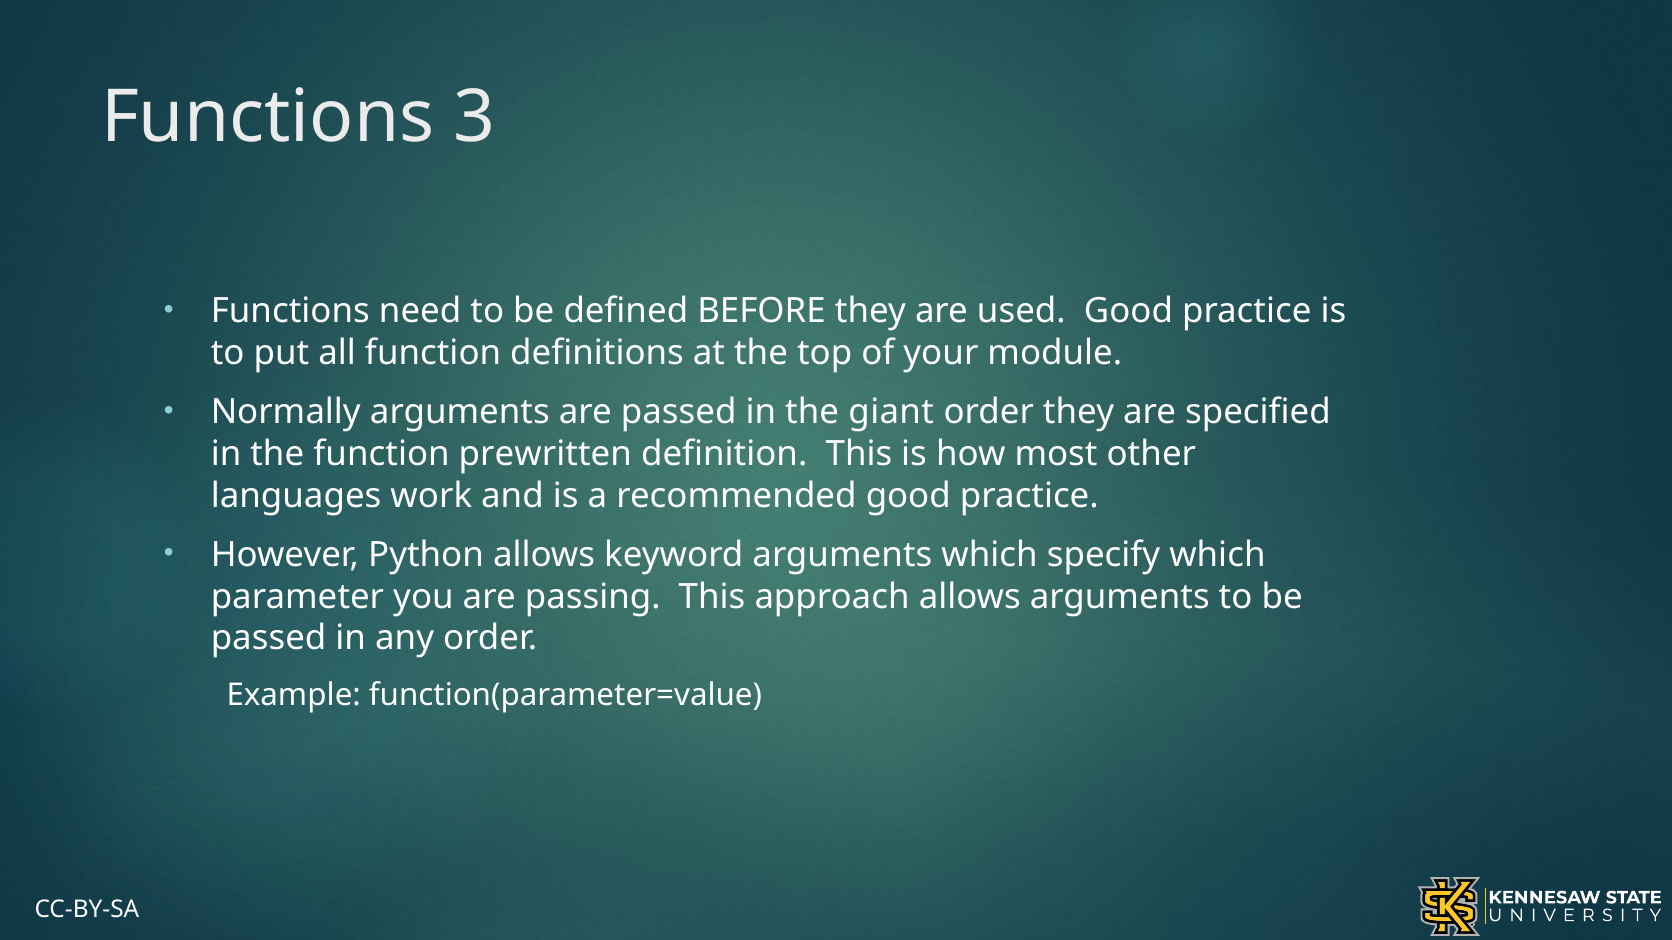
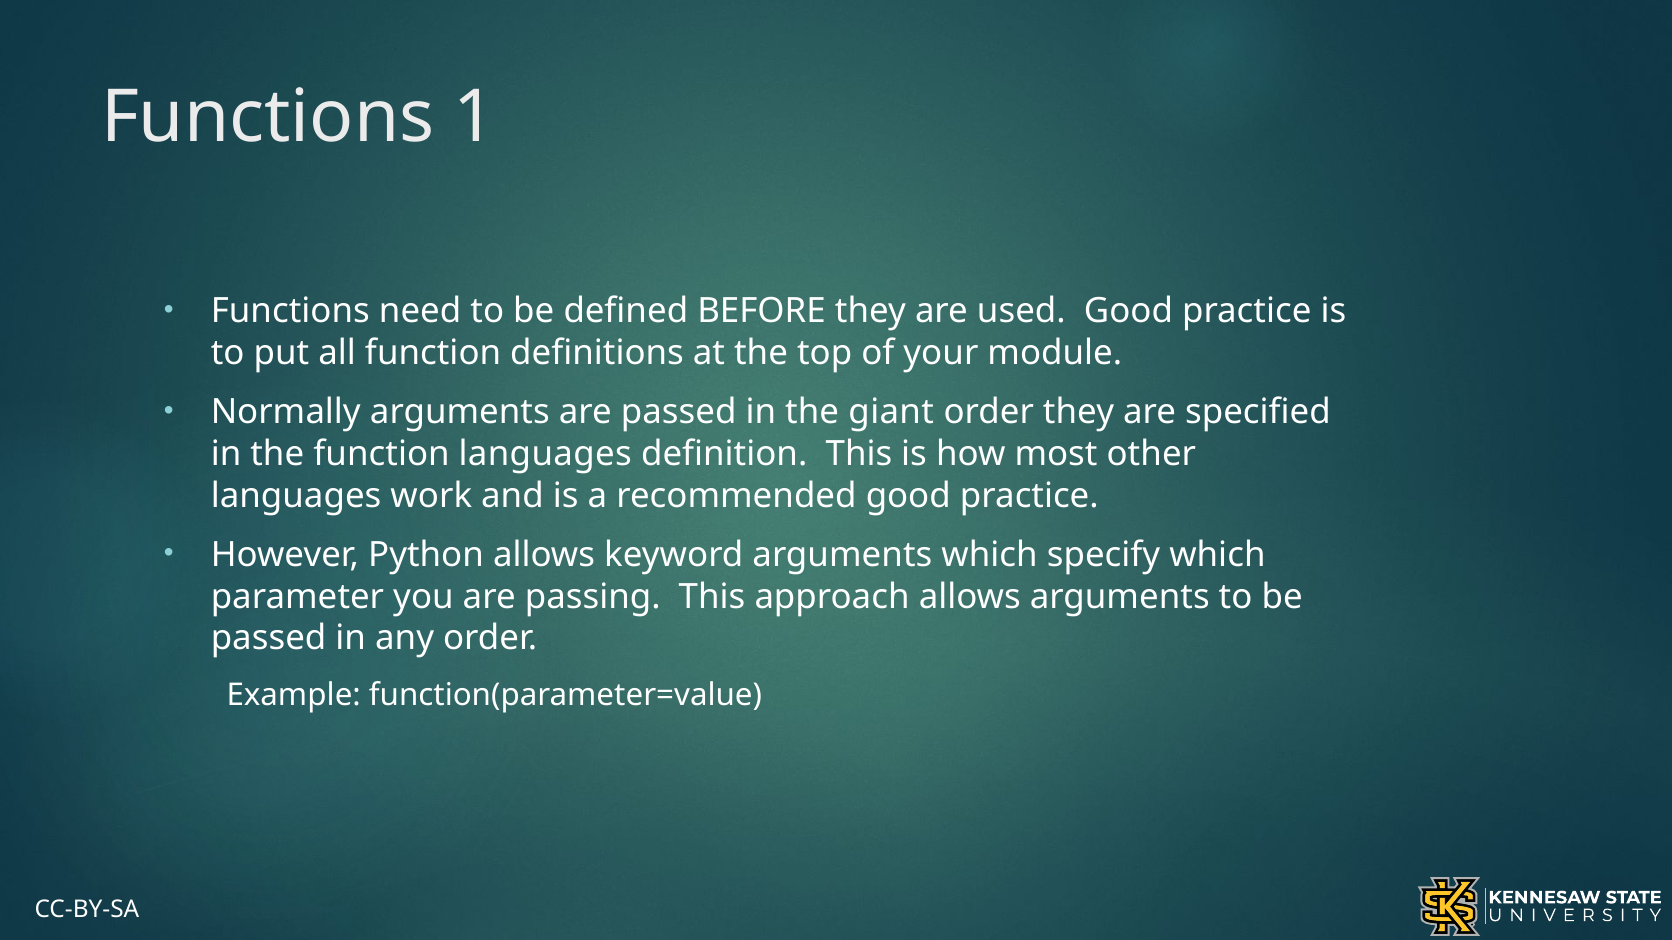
3: 3 -> 1 (474, 117)
function prewritten: prewritten -> languages (545, 454)
